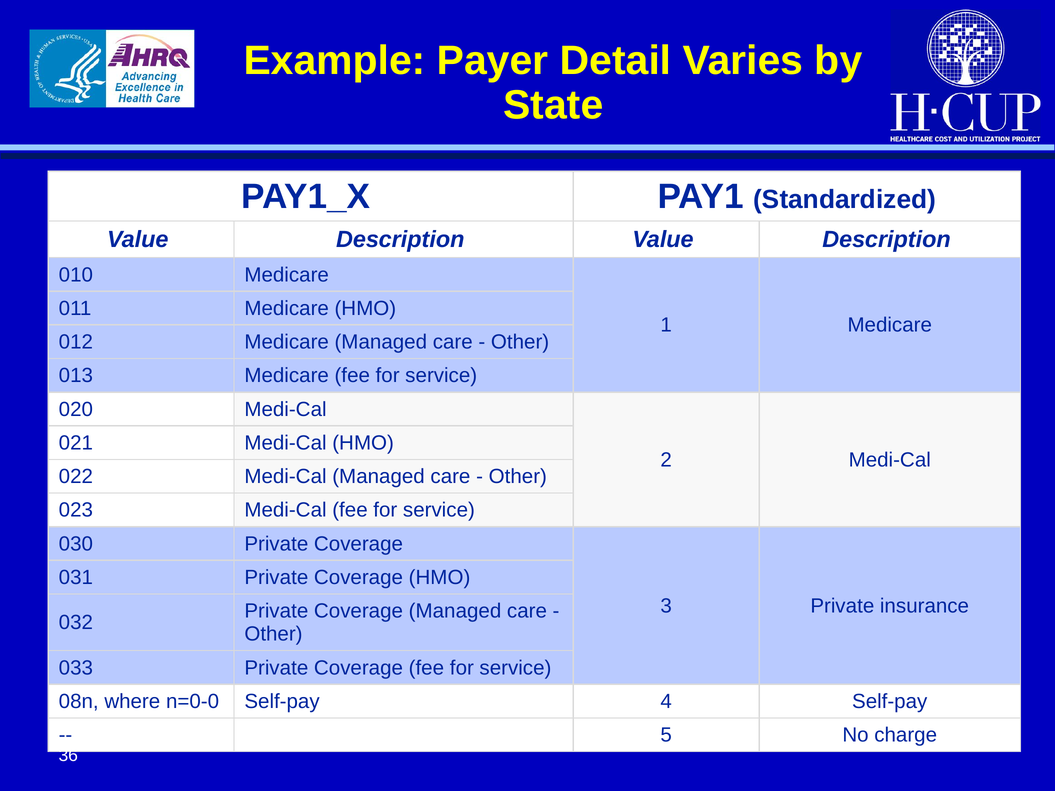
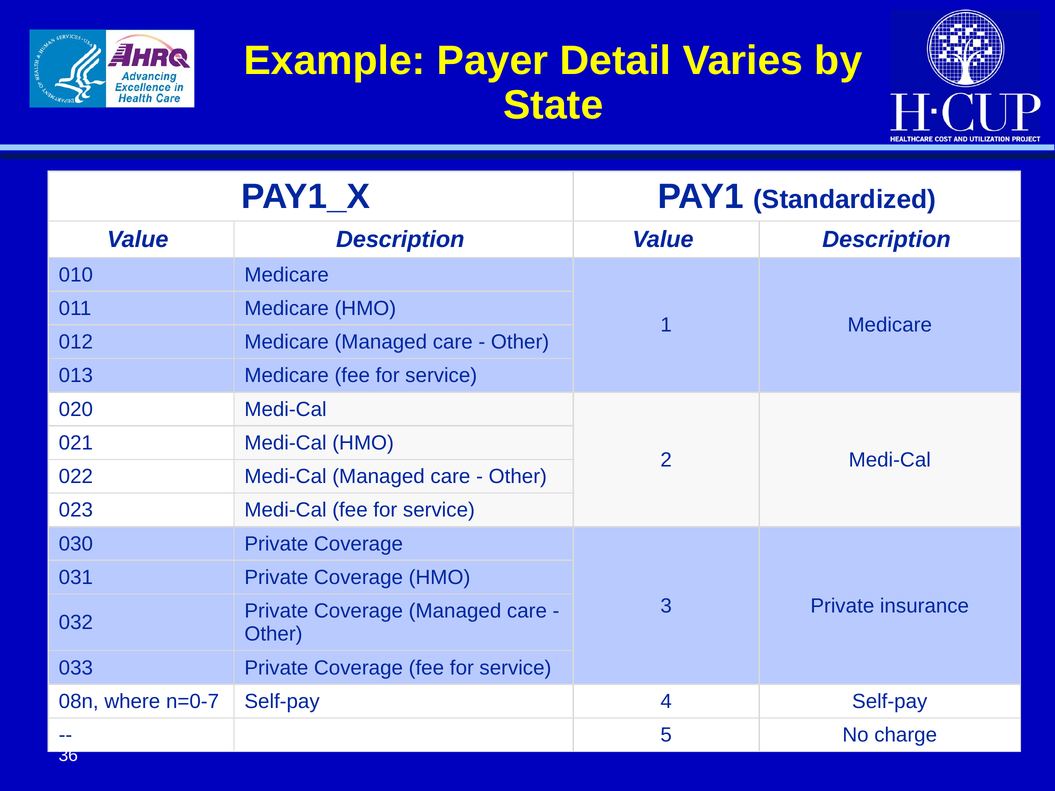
n=0-0: n=0-0 -> n=0-7 (193, 702)
